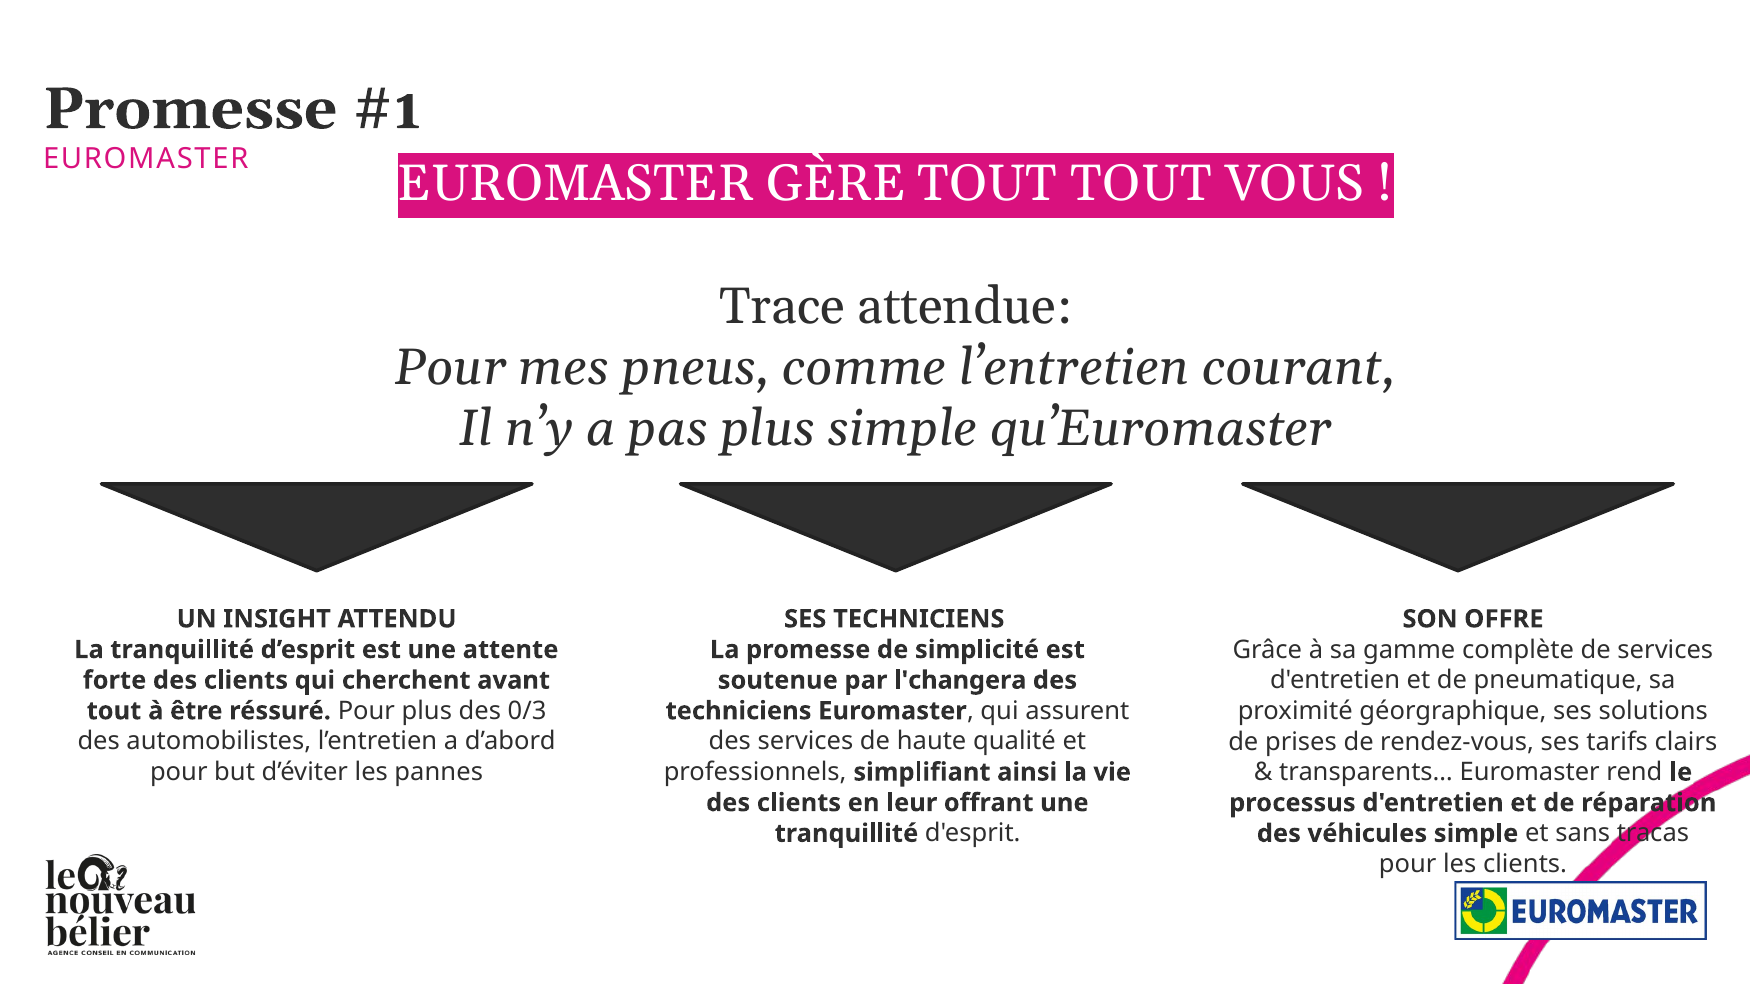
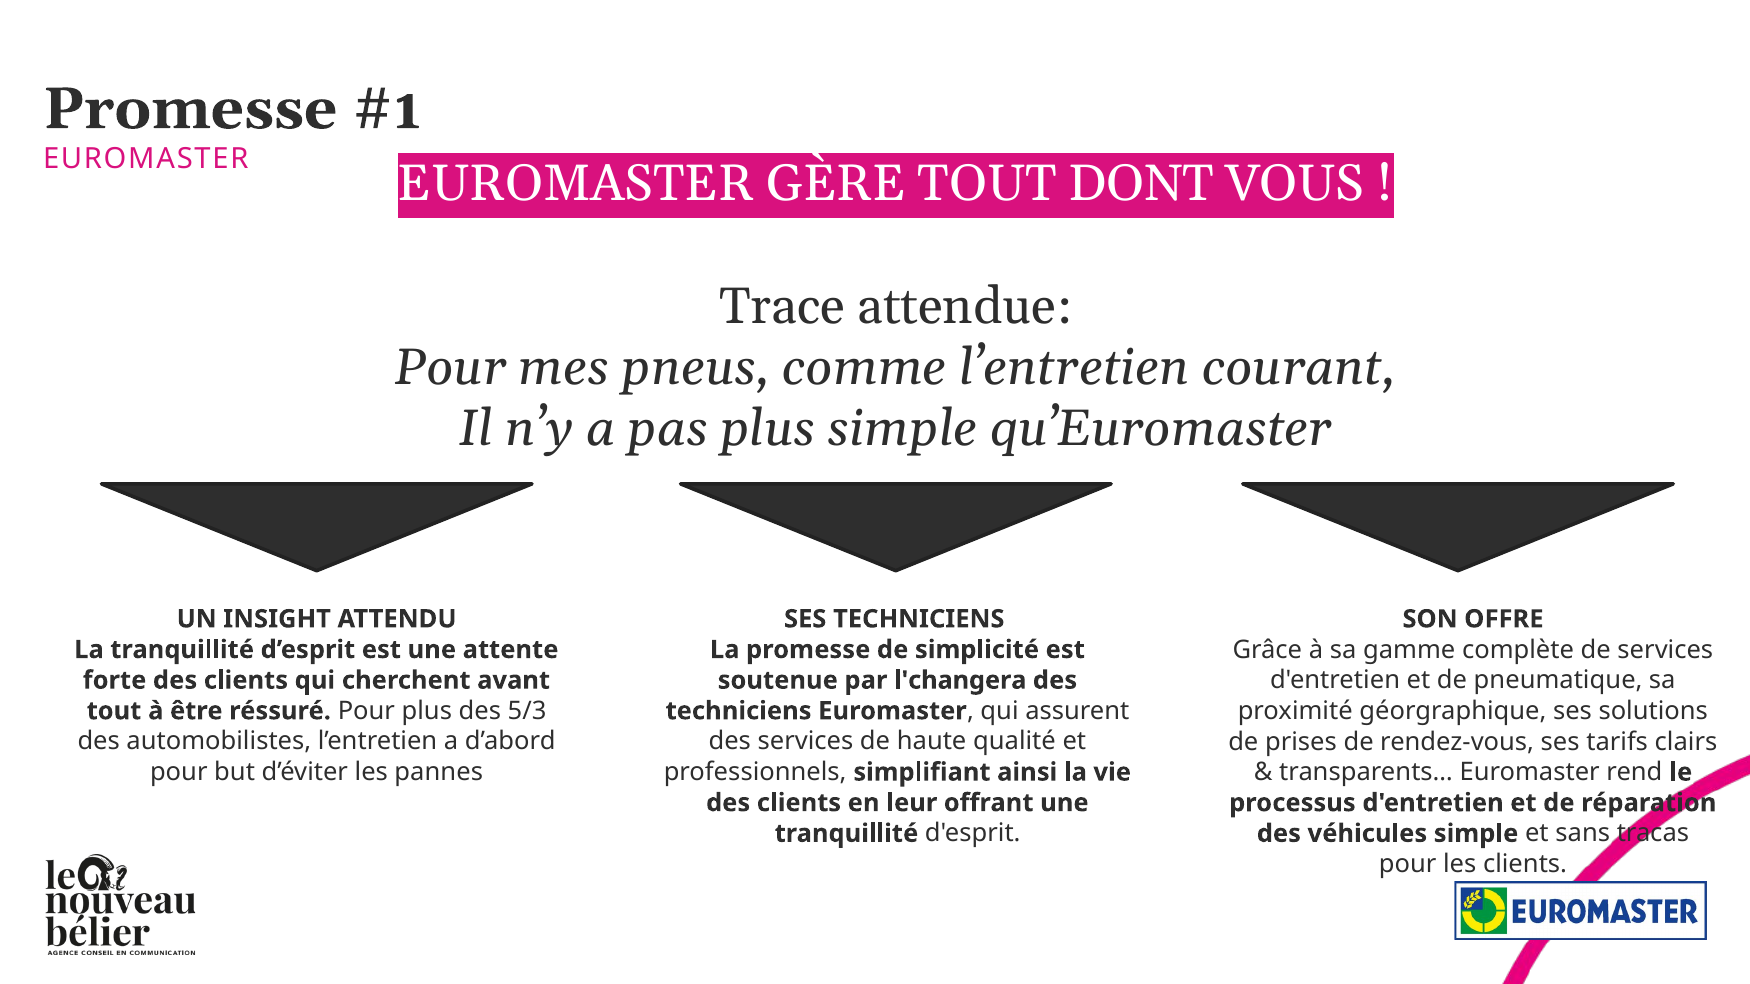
TOUT TOUT: TOUT -> DONT (1142, 184)
0/3: 0/3 -> 5/3 (527, 711)
